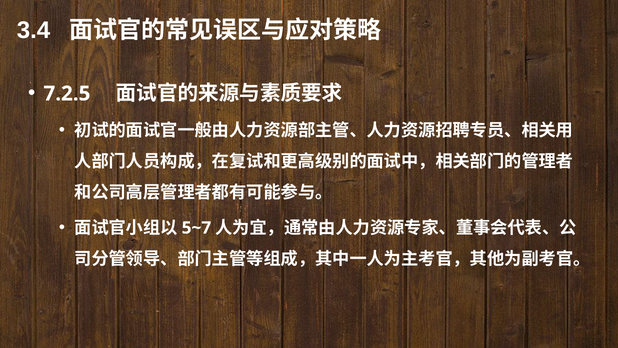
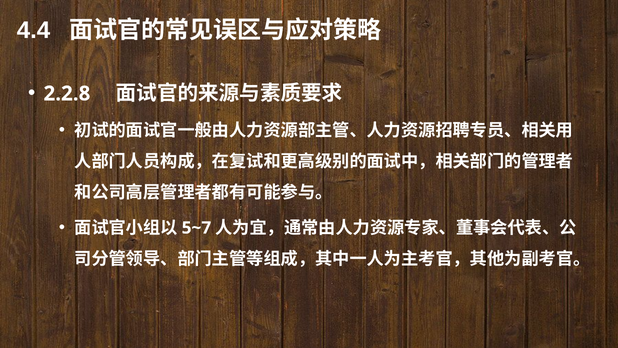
3.4: 3.4 -> 4.4 (33, 30)
7.2.5: 7.2.5 -> 2.2.8 (67, 93)
